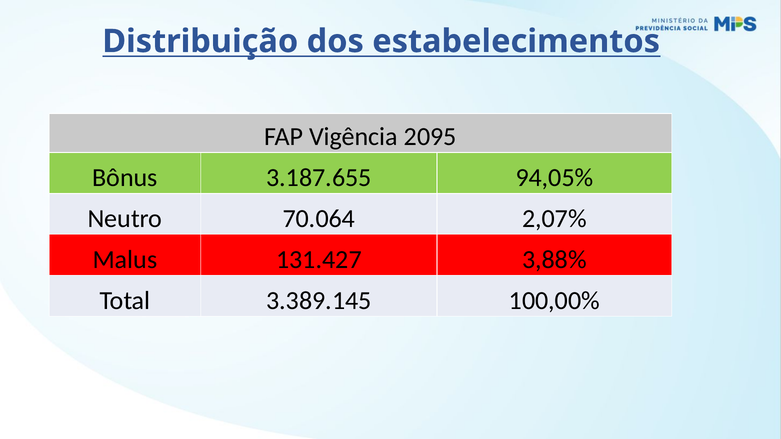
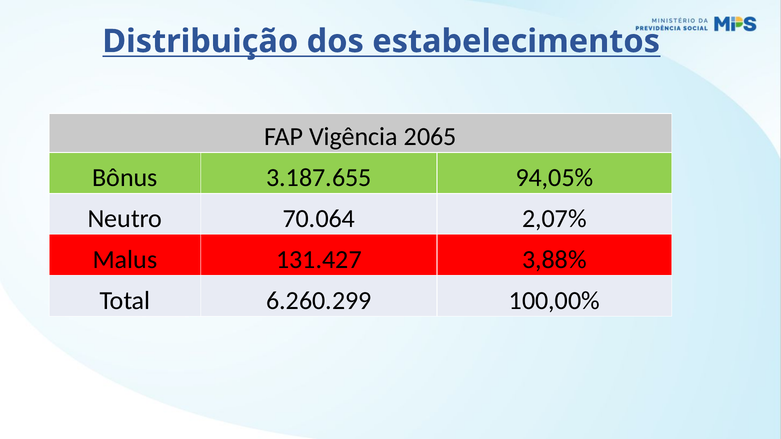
2095: 2095 -> 2065 (430, 137)
3.389.145: 3.389.145 -> 6.260.299 (319, 301)
